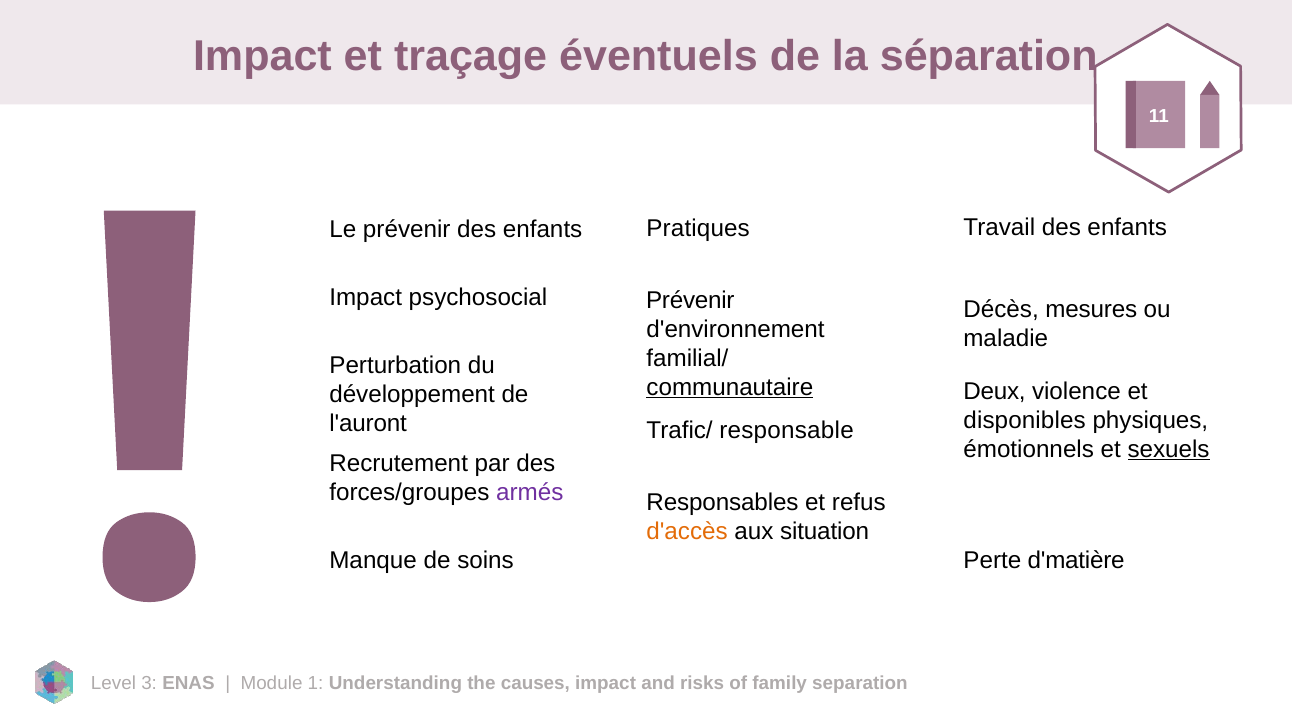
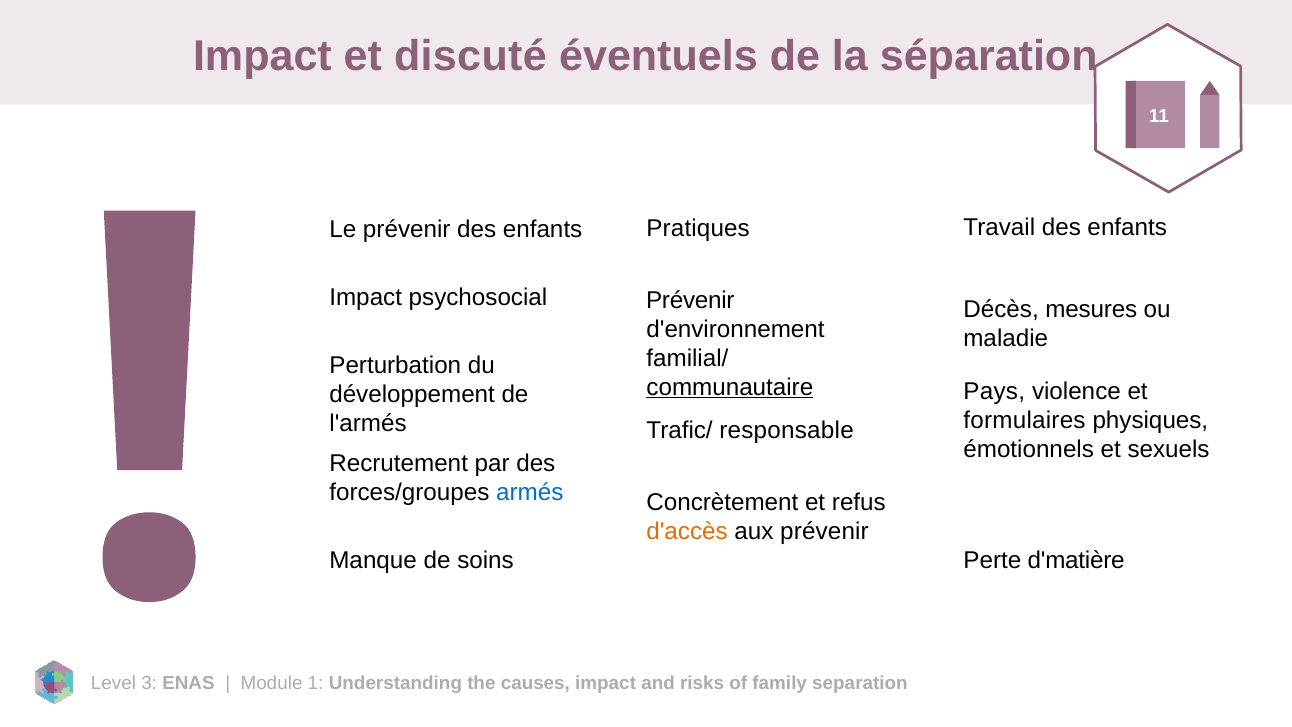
traçage: traçage -> discuté (470, 56)
Deux: Deux -> Pays (994, 391)
disponibles: disponibles -> formulaires (1025, 420)
l'auront: l'auront -> l'armés (368, 424)
sexuels underline: present -> none (1169, 449)
armés colour: purple -> blue (530, 492)
Responsables: Responsables -> Concrètement (722, 502)
aux situation: situation -> prévenir (824, 531)
